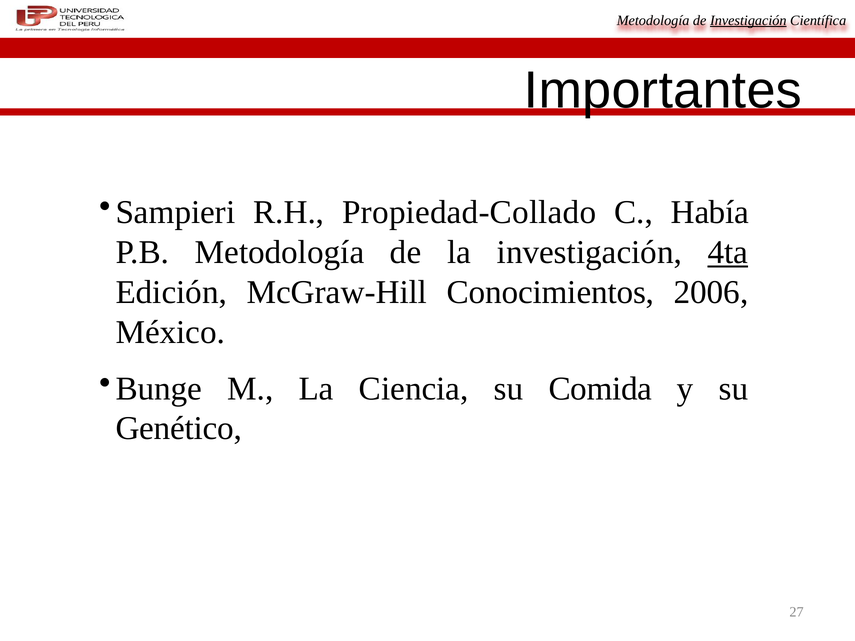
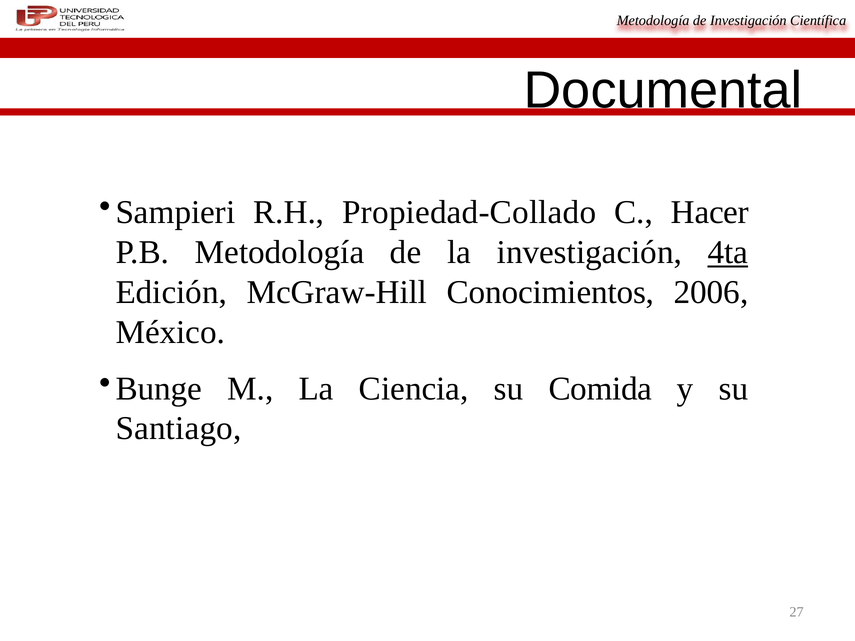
Investigación underline: present -> none (748, 20)
Importantes: Importantes -> Documental (663, 91)
Había: Había -> Hacer (710, 212)
Genético: Genético -> Santiago (179, 429)
